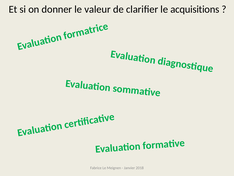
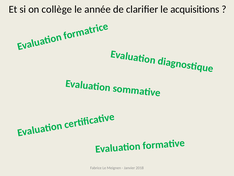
donner: donner -> collège (57, 9)
valeur: valeur -> année (98, 9)
